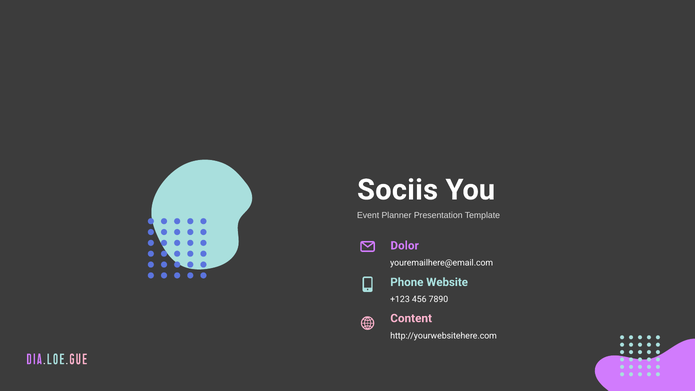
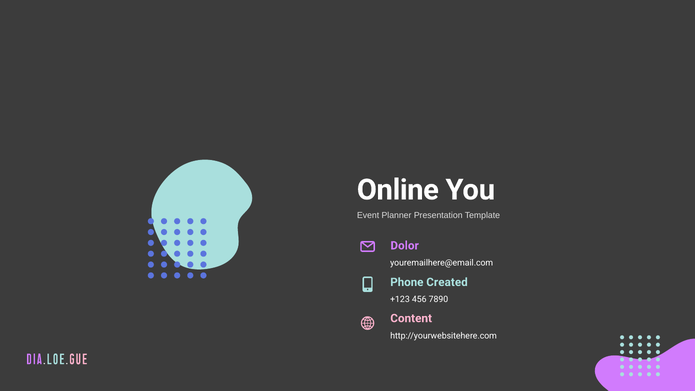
Sociis: Sociis -> Online (398, 190)
Website: Website -> Created (447, 282)
